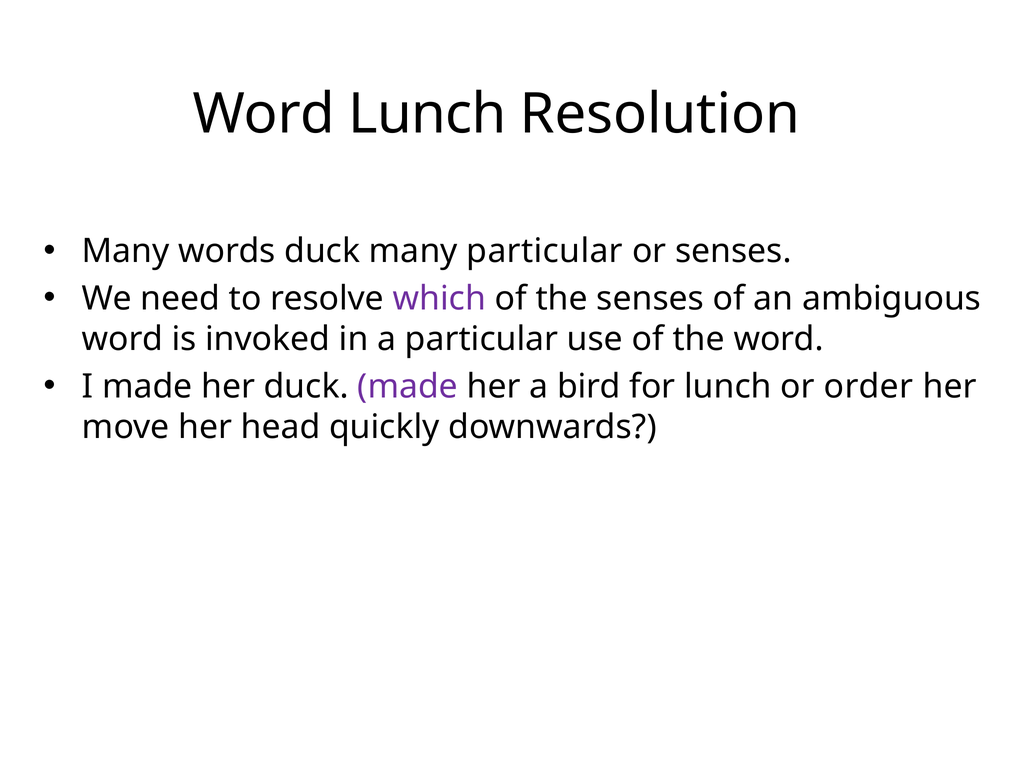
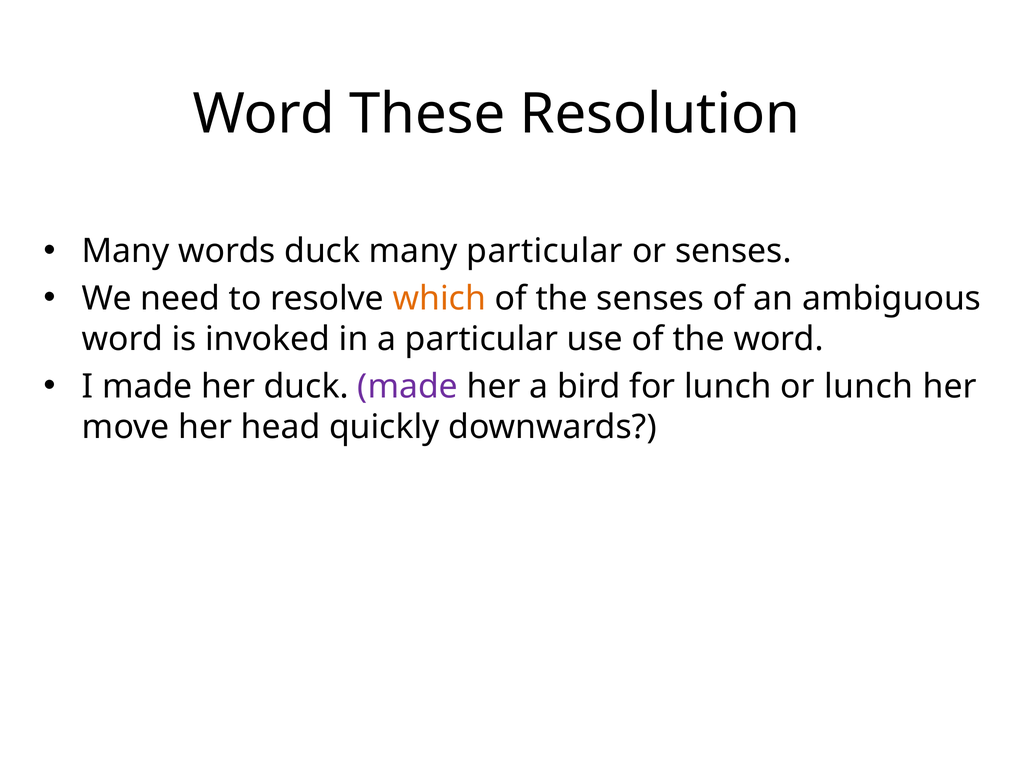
Word Lunch: Lunch -> These (427, 114)
which colour: purple -> orange (439, 298)
or order: order -> lunch (869, 386)
